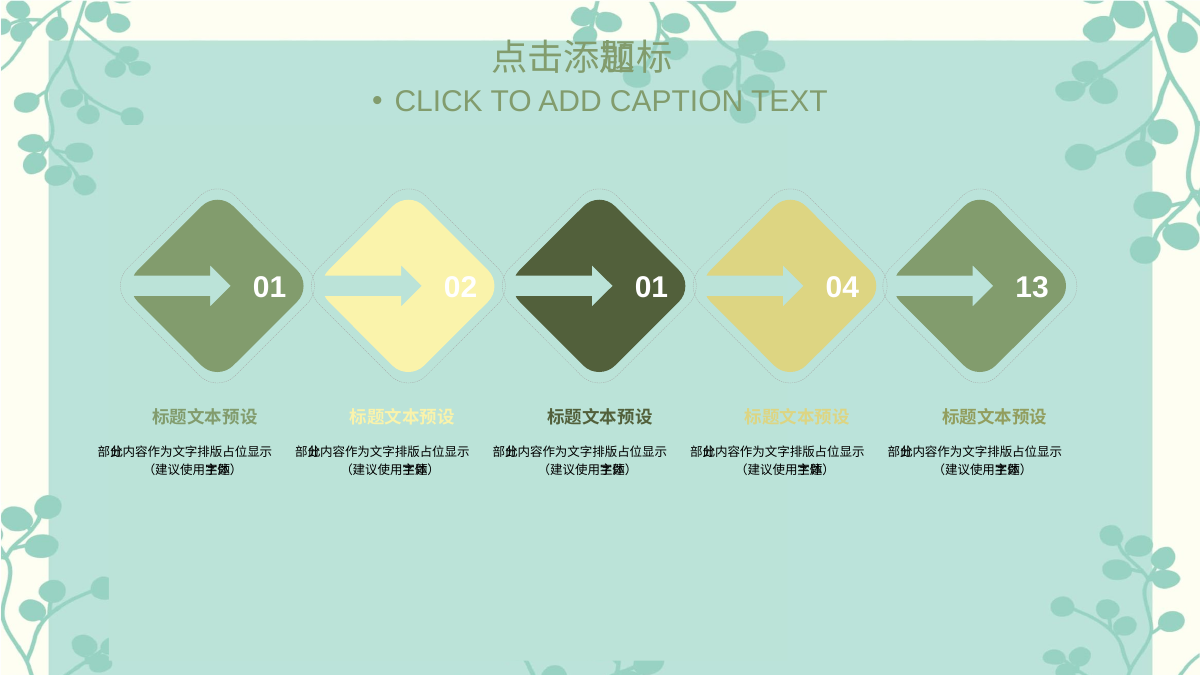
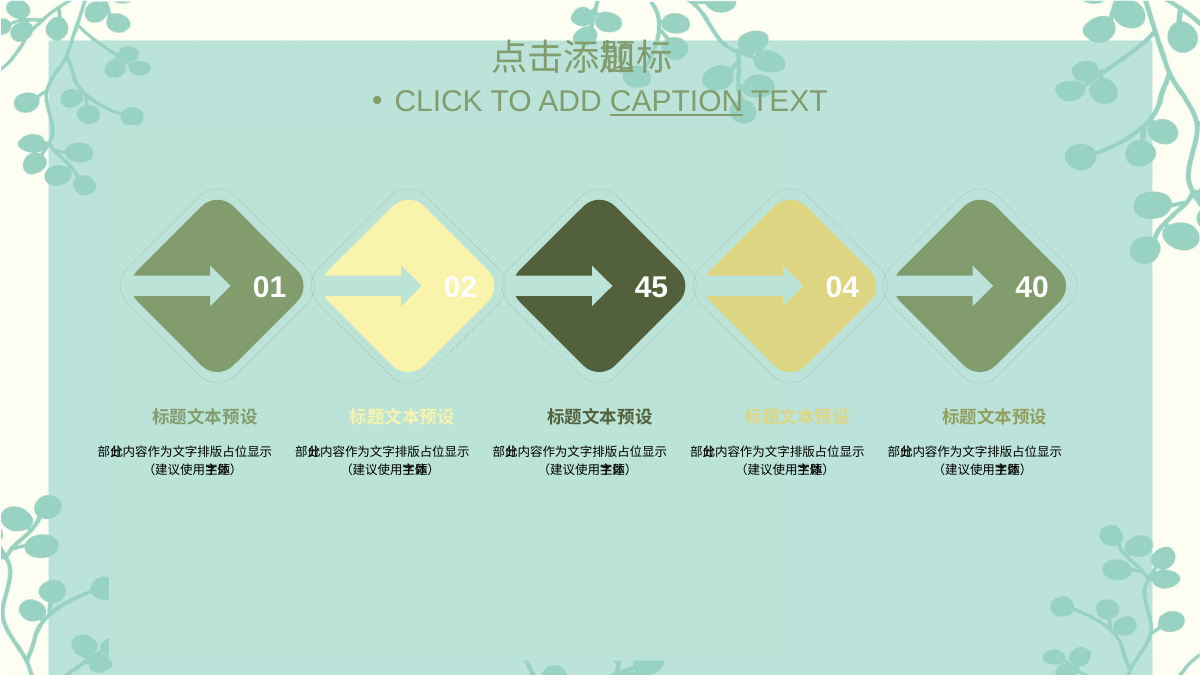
CAPTION underline: none -> present (677, 102)
02 01: 01 -> 45 (651, 288)
13: 13 -> 40 (1032, 288)
